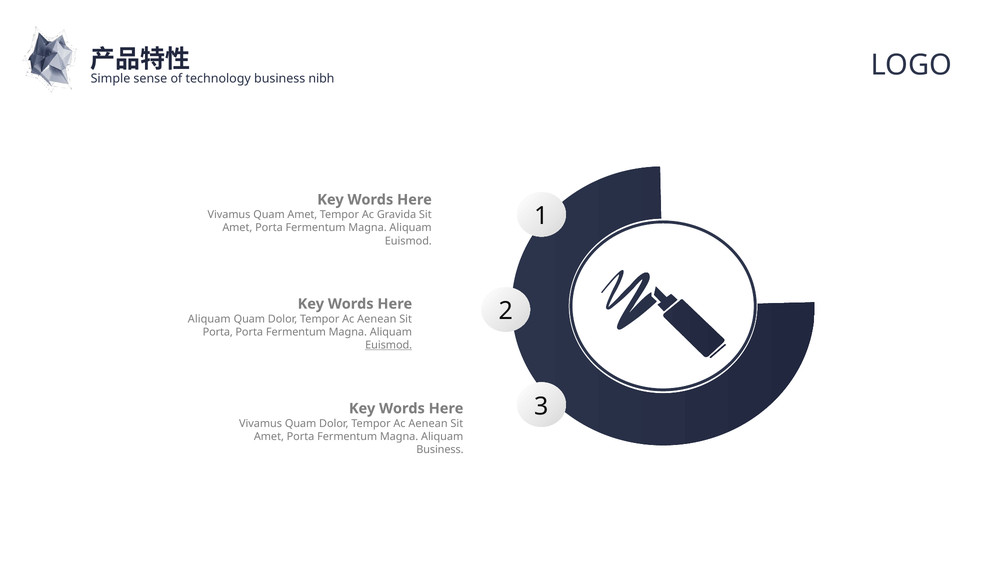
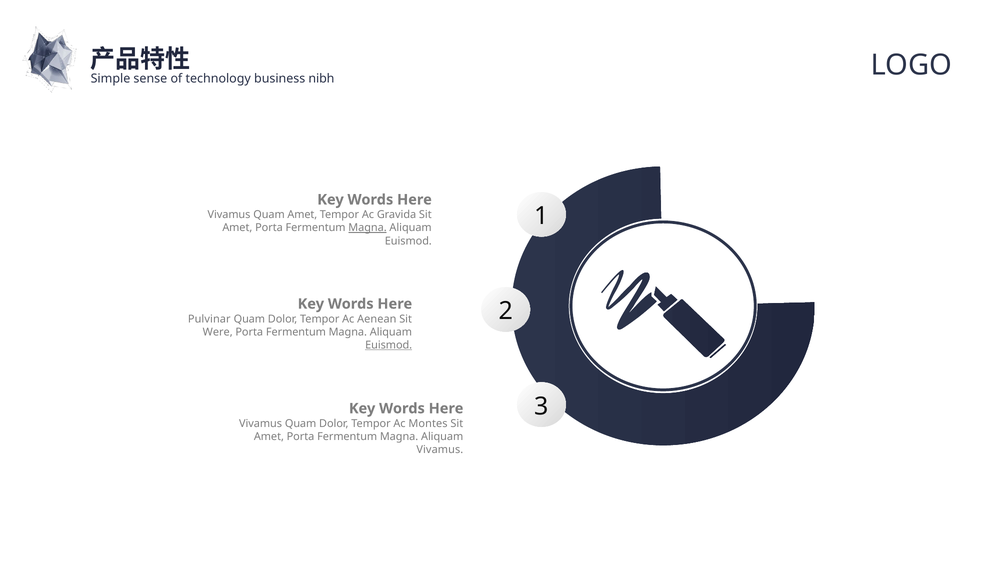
Magna underline: none -> present (368, 228)
Aliquam: Aliquam -> Pulvinar (209, 319)
Porta: Porta -> Were (218, 332)
Aenean: Aenean -> Montes (428, 423)
Business: Business -> Vivamus (440, 450)
